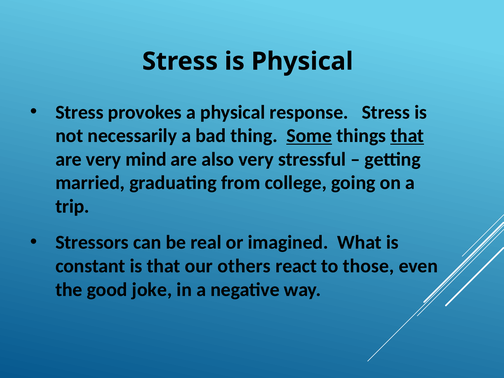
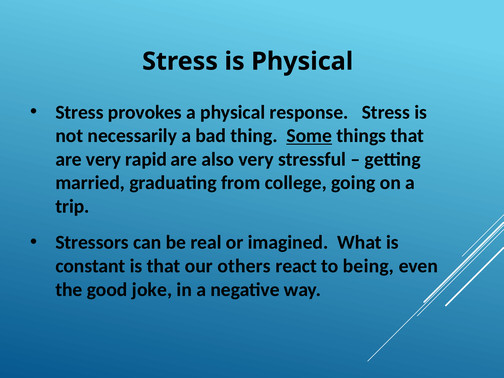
that underline: present -> none (407, 136)
mind: mind -> rapid (146, 159)
those: those -> being (368, 266)
